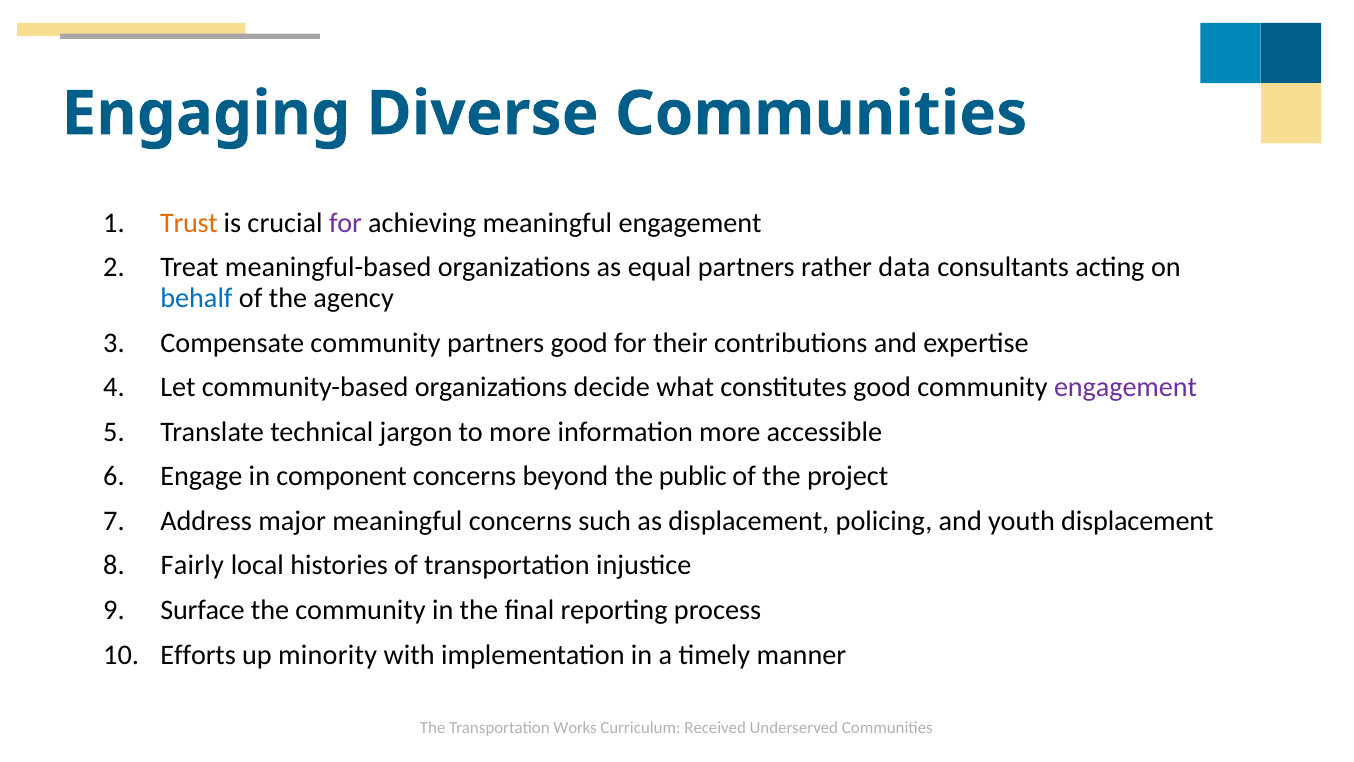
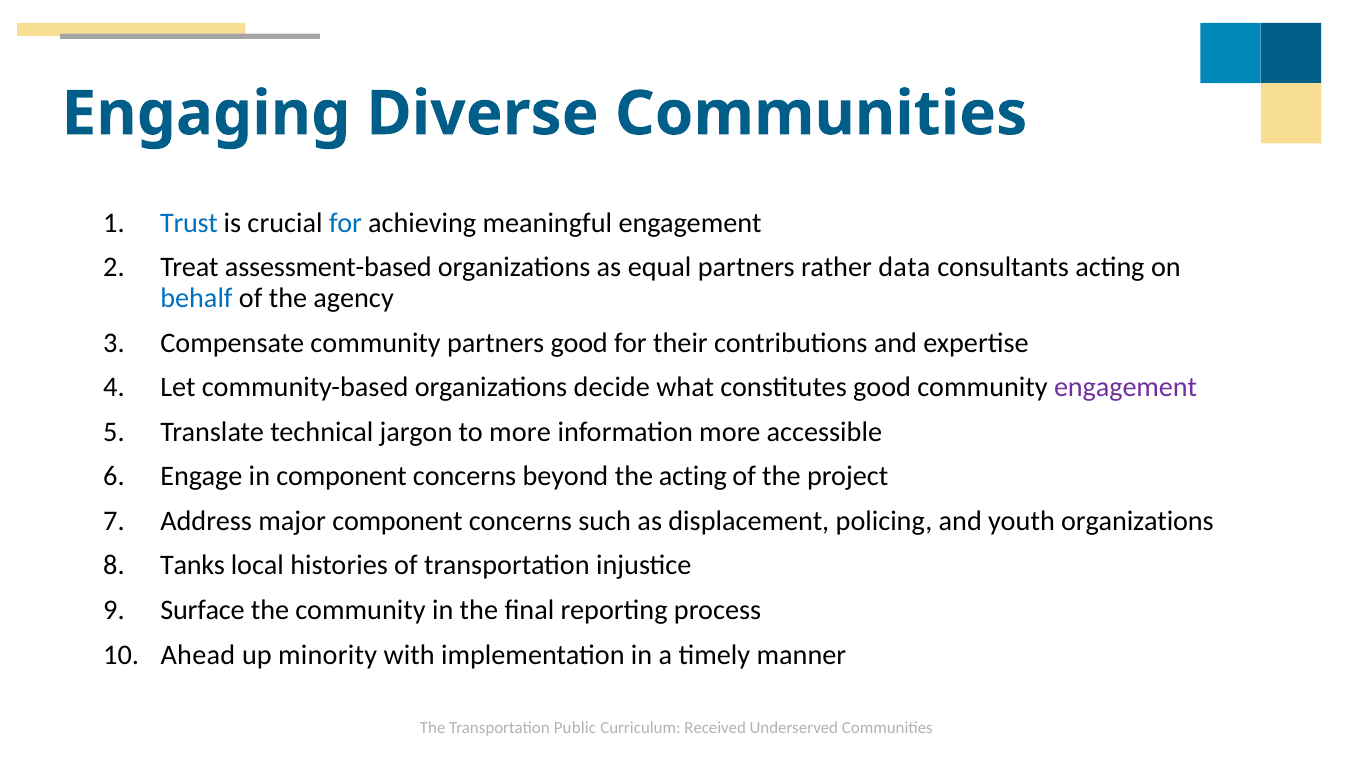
Trust colour: orange -> blue (189, 223)
for colour: purple -> blue (345, 223)
meaningful-based: meaningful-based -> assessment-based (328, 267)
the public: public -> acting (693, 476)
major meaningful: meaningful -> component (397, 521)
youth displacement: displacement -> organizations (1137, 521)
Fairly: Fairly -> Tanks (193, 565)
Efforts: Efforts -> Ahead (198, 655)
Works: Works -> Public (575, 727)
